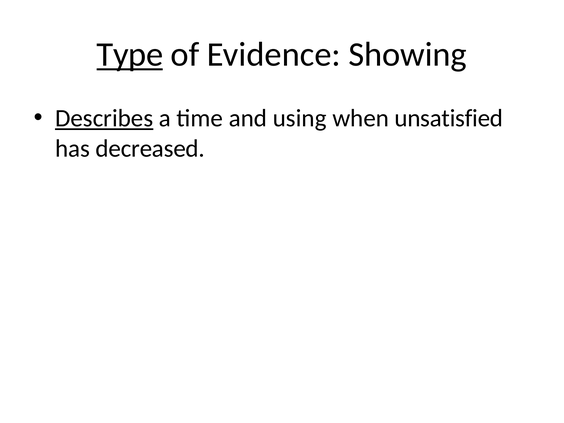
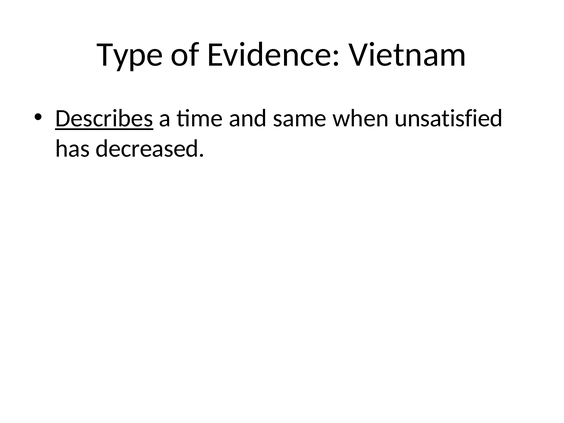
Type underline: present -> none (130, 55)
Showing: Showing -> Vietnam (408, 55)
using: using -> same (300, 118)
